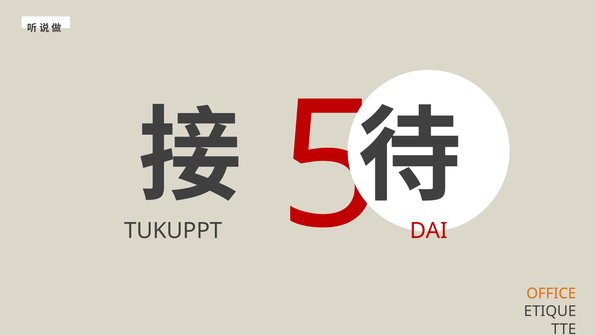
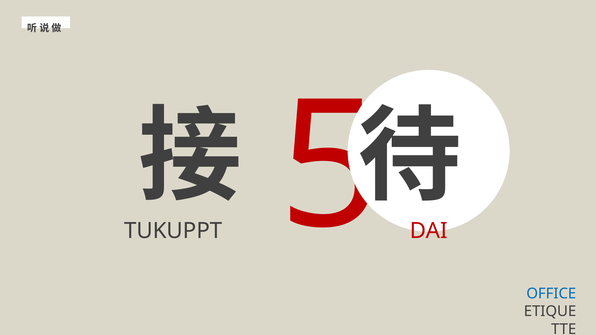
OFFICE colour: orange -> blue (551, 294)
